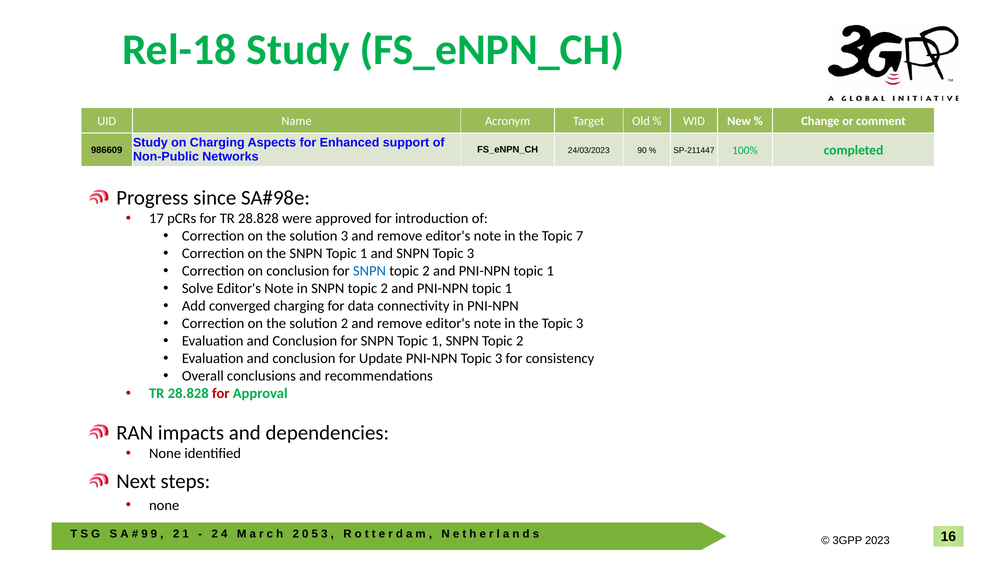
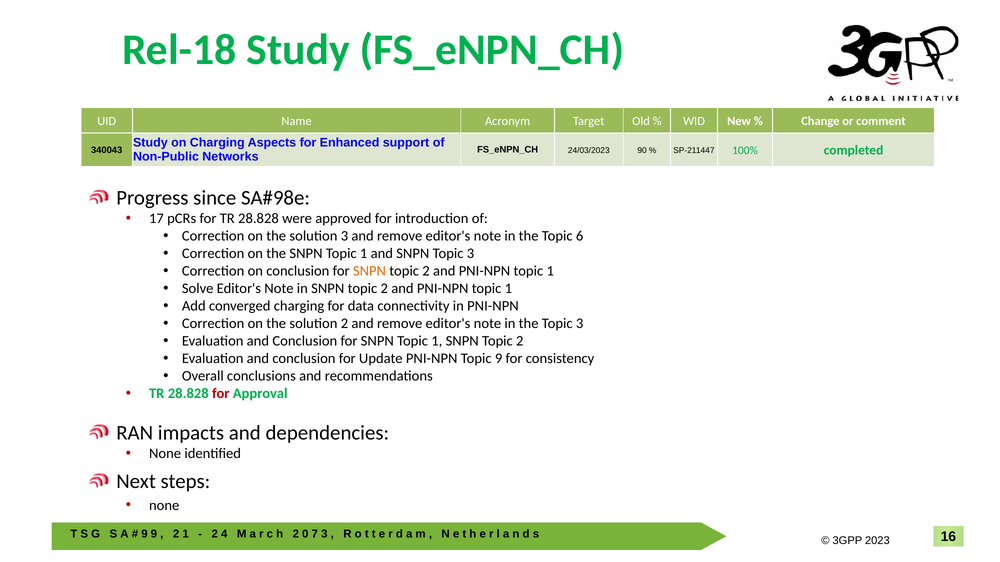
986609: 986609 -> 340043 (107, 150)
7: 7 -> 6 (580, 236)
SNPN colour: blue -> orange (369, 271)
PNI-NPN Topic 3: 3 -> 9 (499, 359)
5: 5 -> 7 (315, 534)
